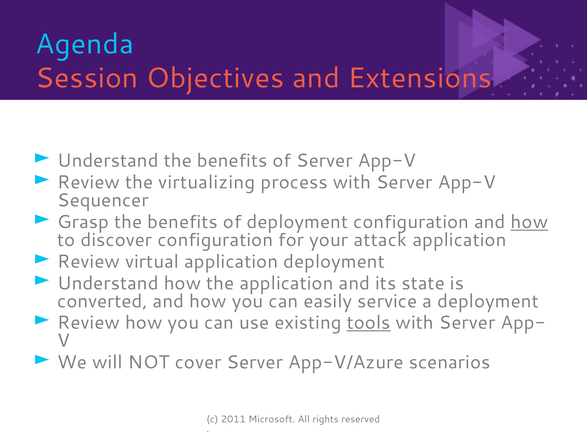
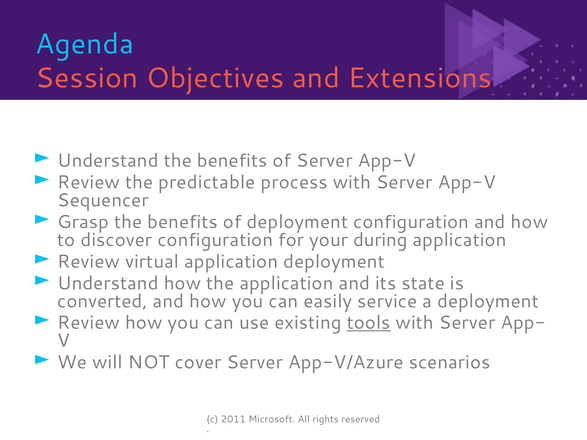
virtualizing: virtualizing -> predictable (207, 183)
how underline: present -> none (529, 222)
attack: attack -> during (380, 240)
